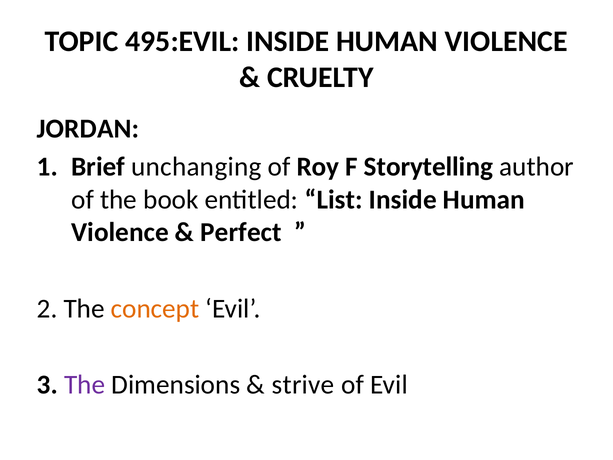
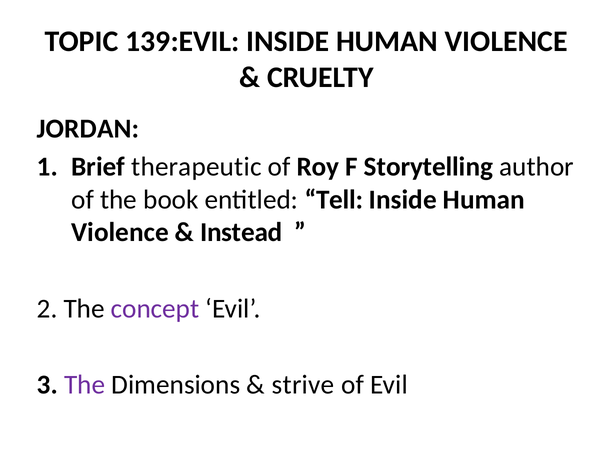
495:EVIL: 495:EVIL -> 139:EVIL (182, 41)
unchanging: unchanging -> therapeutic (196, 167)
List: List -> Tell (334, 199)
Perfect: Perfect -> Instead (241, 232)
concept colour: orange -> purple (155, 308)
